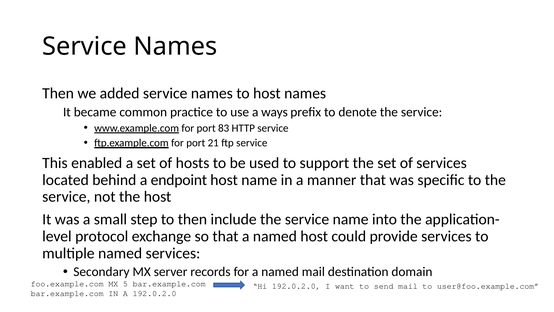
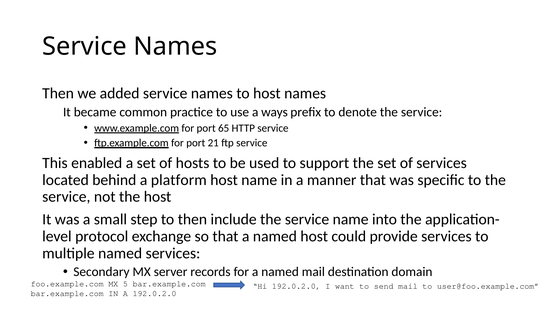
83: 83 -> 65 (224, 128)
endpoint: endpoint -> platform (179, 180)
